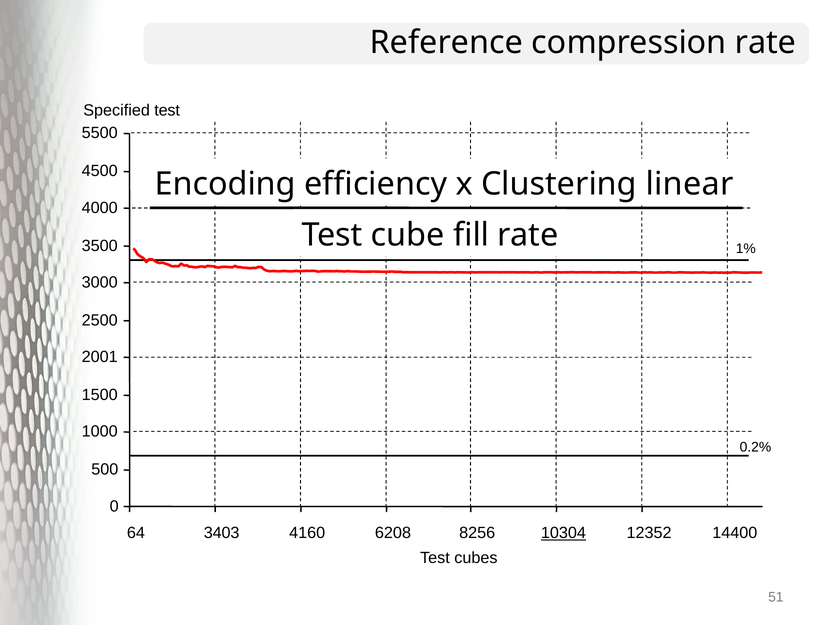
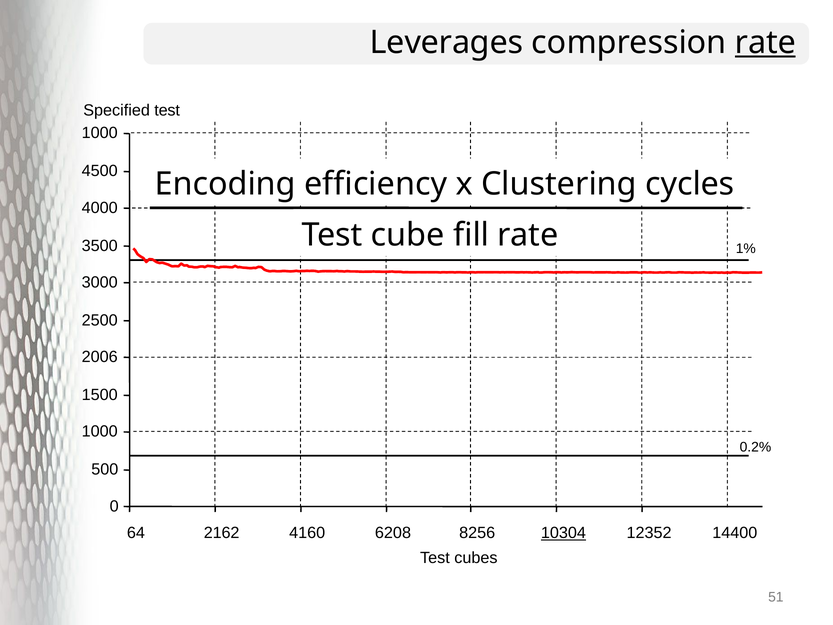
Reference: Reference -> Leverages (446, 43)
rate underline: none -> present (765, 43)
5500: 5500 -> 1000 (100, 133)
linear: linear -> cycles (690, 184)
2001: 2001 -> 2006 (100, 357)
3403: 3403 -> 2162 (222, 533)
